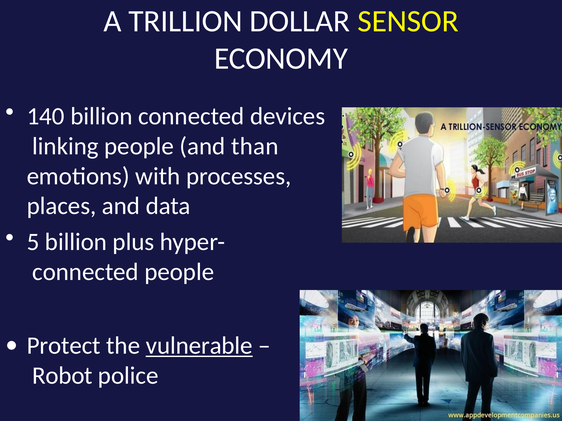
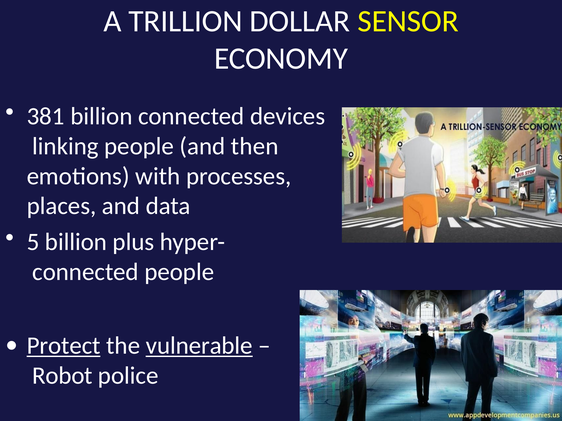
140: 140 -> 381 (46, 116)
than: than -> then (255, 146)
Protect underline: none -> present (64, 346)
